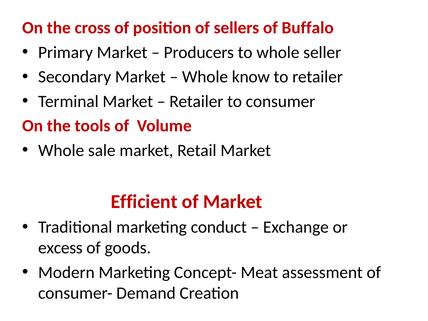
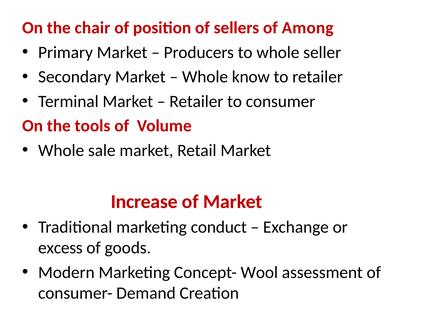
cross: cross -> chair (92, 28)
Buffalo: Buffalo -> Among (308, 28)
Efficient: Efficient -> Increase (144, 202)
Meat: Meat -> Wool (259, 272)
